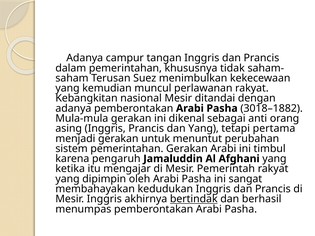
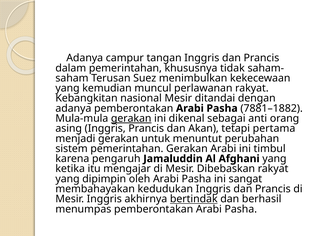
3018–1882: 3018–1882 -> 7881–1882 (272, 108)
gerakan underline: none -> present (131, 119)
dan Yang: Yang -> Akan (204, 129)
Pemerintah: Pemerintah -> Dibebaskan (226, 169)
